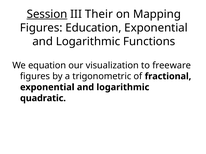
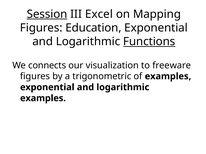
Their: Their -> Excel (99, 14)
Functions underline: none -> present (149, 42)
equation: equation -> connects (47, 66)
of fractional: fractional -> examples (168, 77)
quadratic: quadratic -> examples (43, 99)
